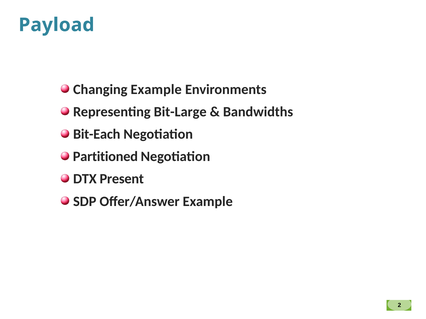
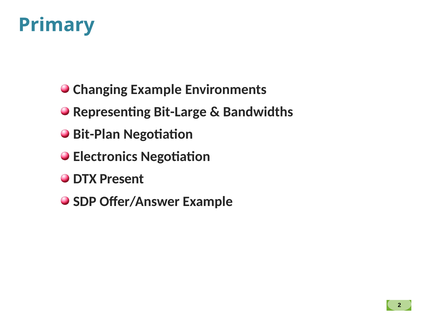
Payload: Payload -> Primary (56, 25)
Bit-Each: Bit-Each -> Bit-Plan (97, 134)
Partitioned: Partitioned -> Electronics (105, 157)
